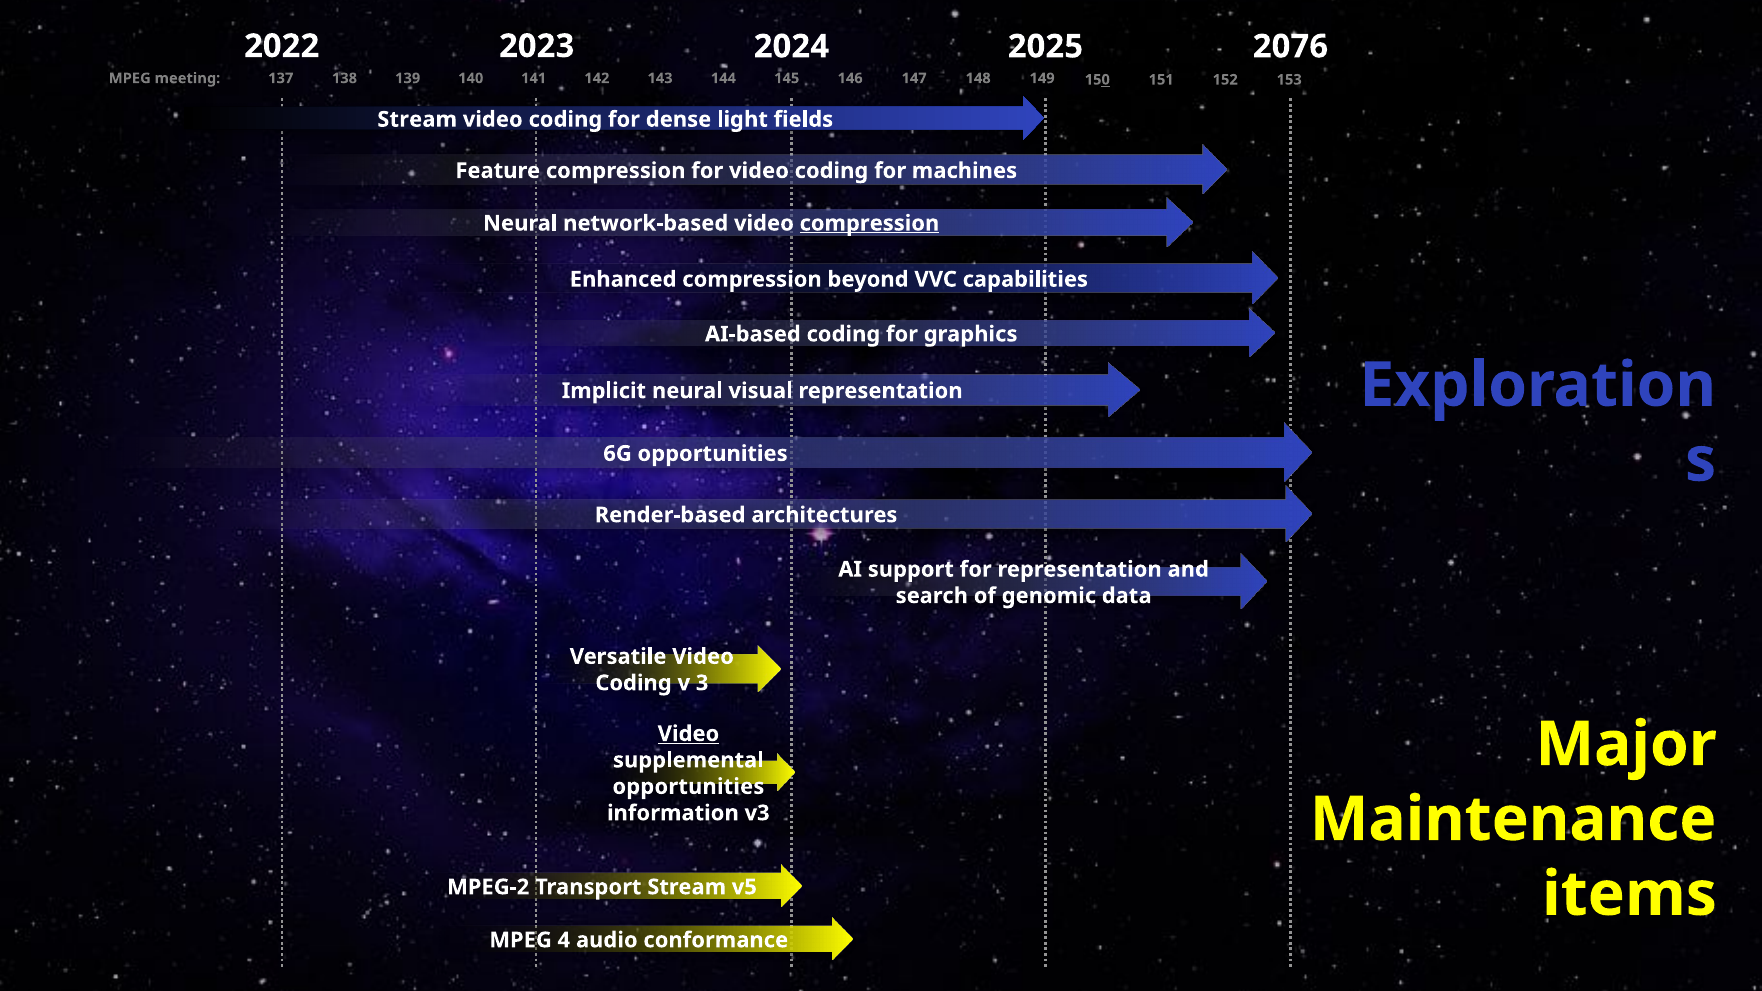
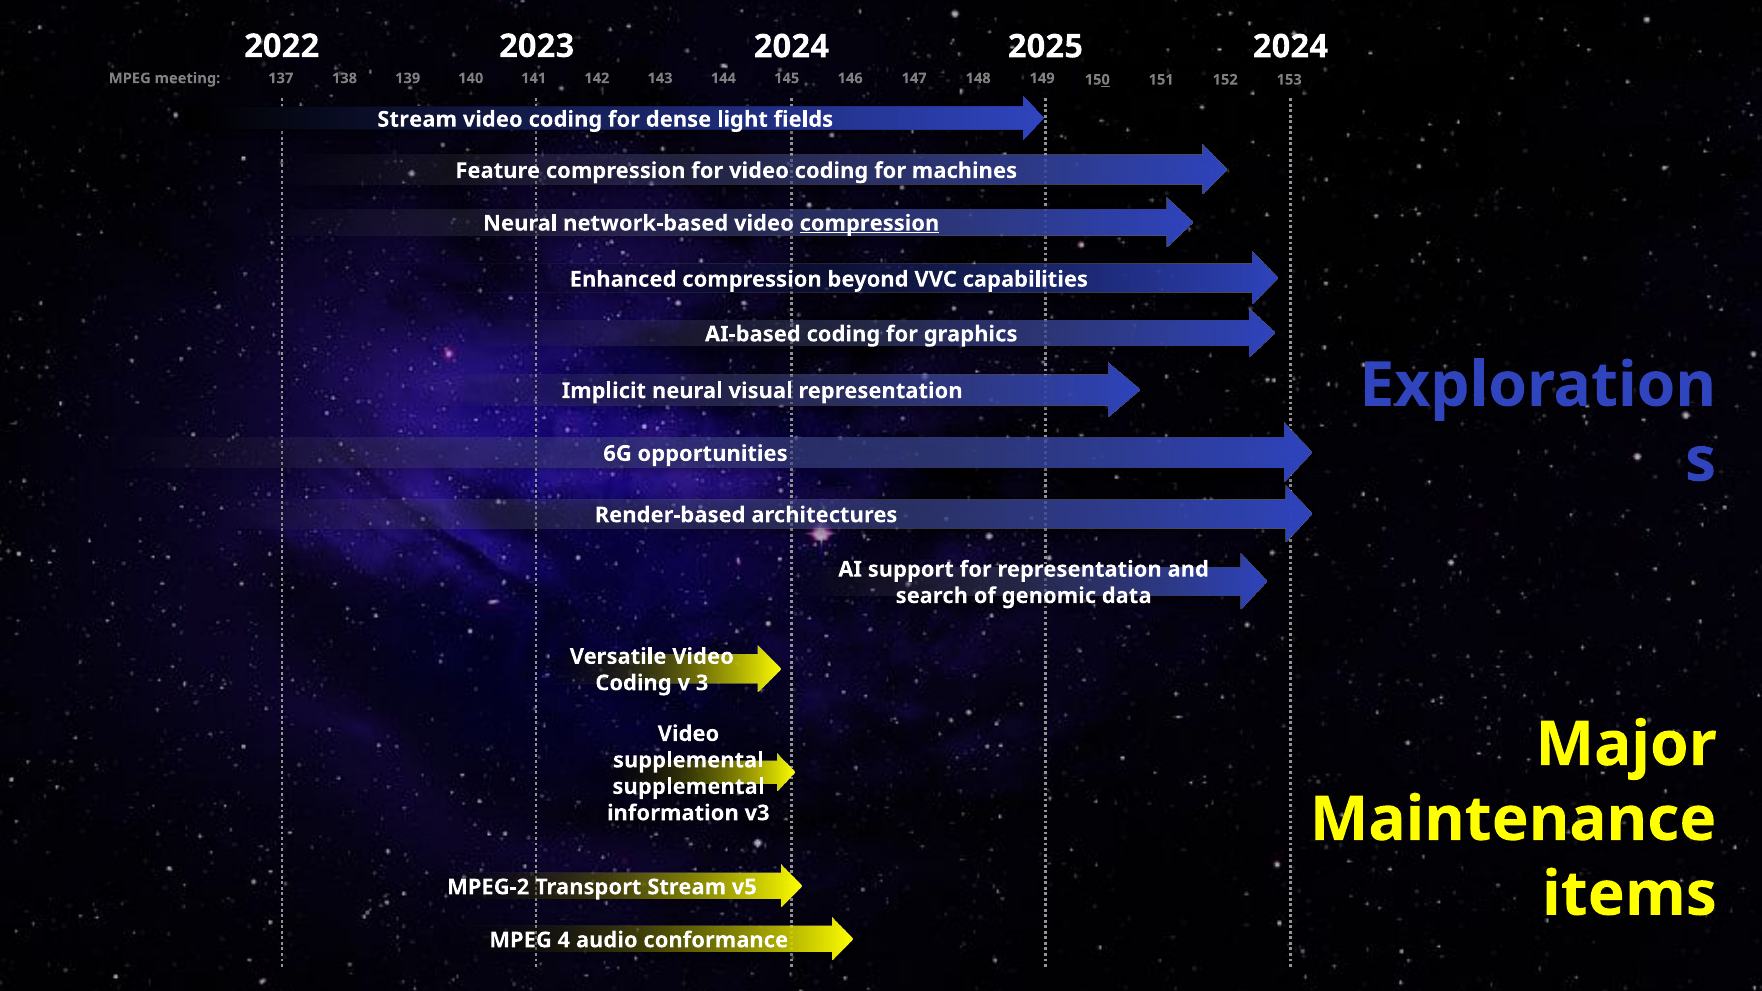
2025 2076: 2076 -> 2024 (1290, 47)
Video underline: present -> none (688, 734)
opportunities: opportunities -> supplemental (688, 787)
